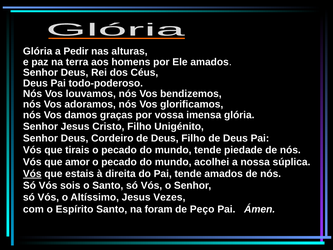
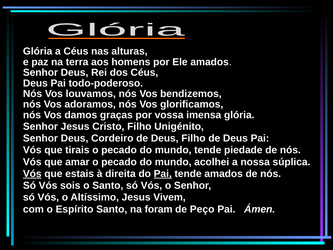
a Pedir: Pedir -> Céus (76, 51)
amor: amor -> amar (77, 162)
Pai underline: none -> present (163, 174)
Vezes: Vezes -> Vivem (169, 197)
